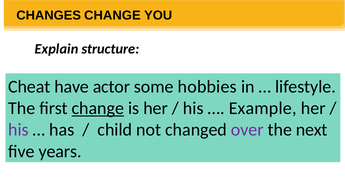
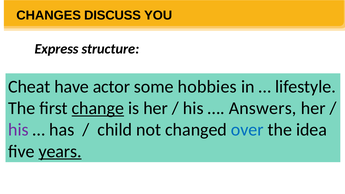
CHANGES CHANGE: CHANGE -> DISCUSS (112, 15)
Explain: Explain -> Express (57, 49)
Example: Example -> Answers (263, 108)
over colour: purple -> blue (247, 130)
next: next -> idea (312, 130)
years underline: none -> present (60, 151)
